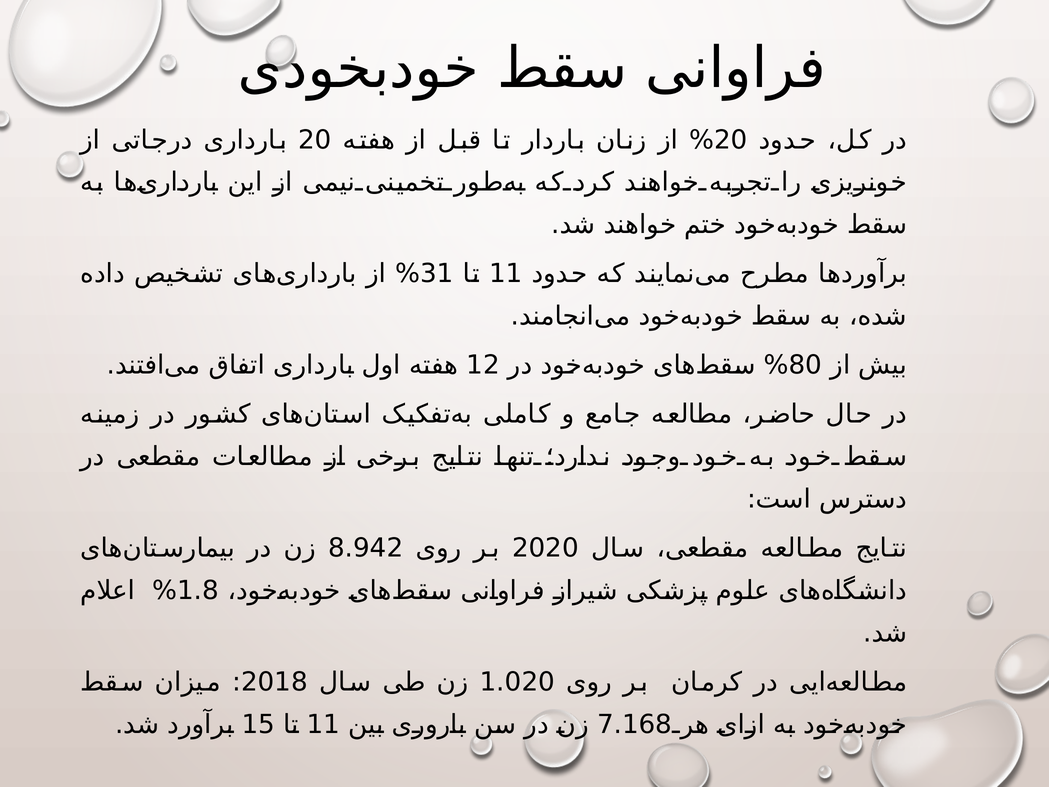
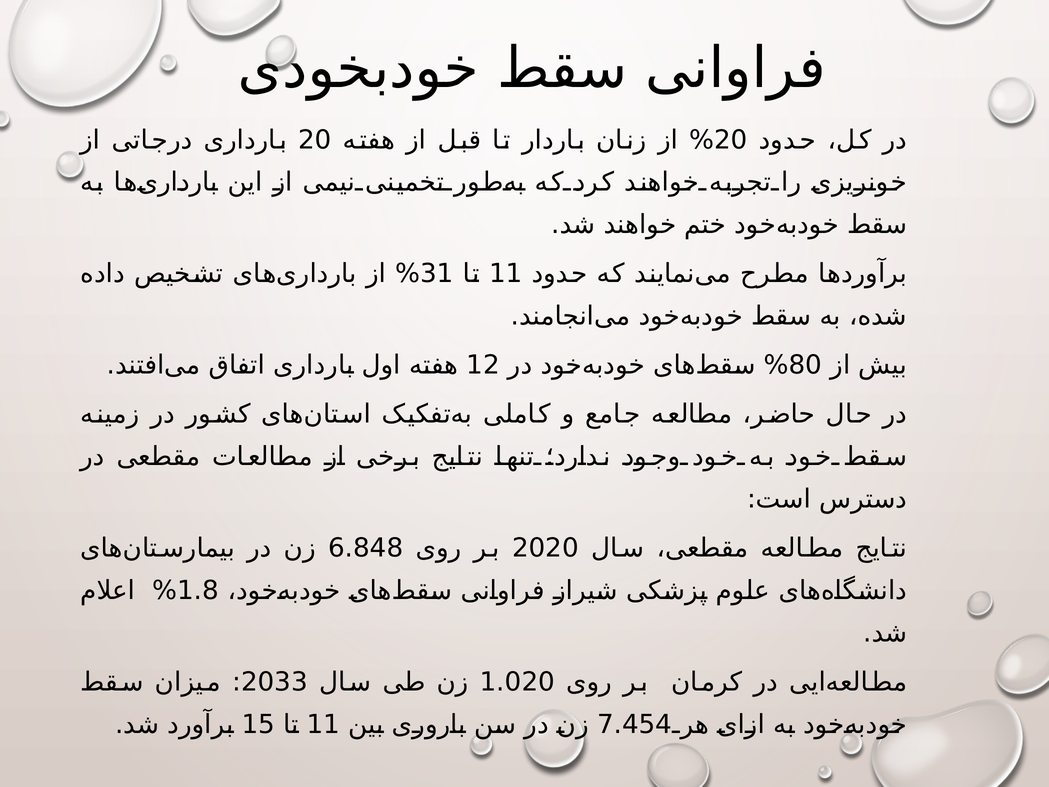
8.942: 8.942 -> 6.848 (366, 548)
2018: 2018 -> 2033 (274, 682)
7.168: 7.168 -> 7.454 (635, 724)
